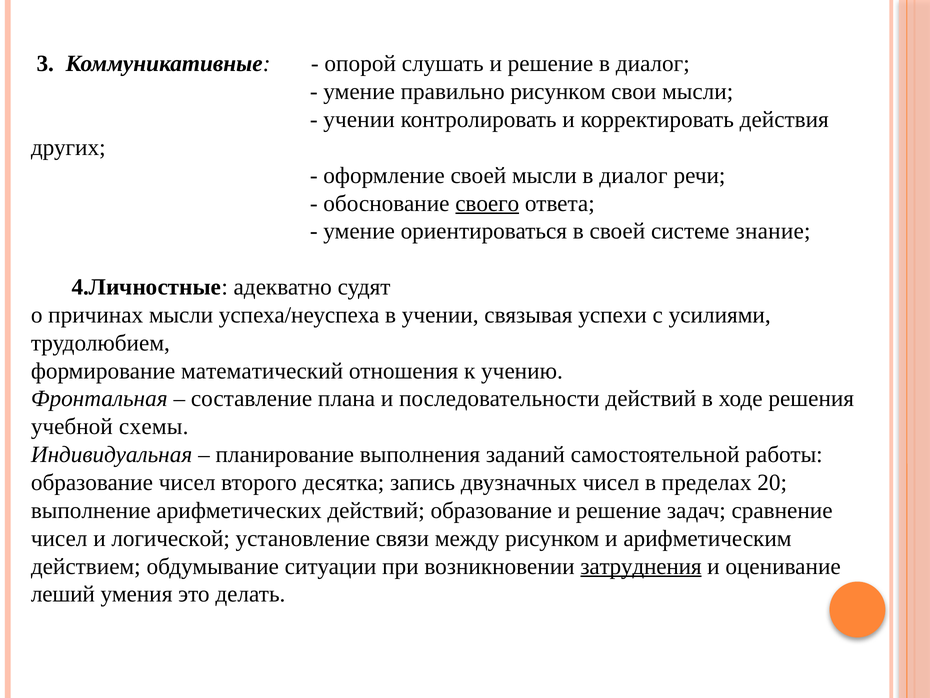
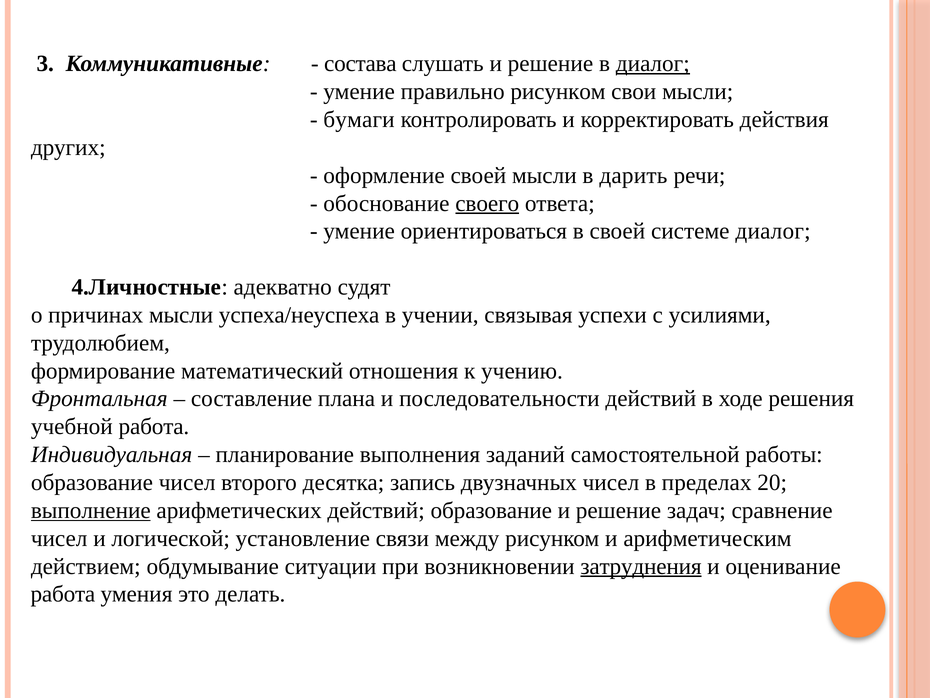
опорой: опорой -> состава (360, 64)
диалог underline: none -> present (653, 64)
учении: учении -> бумаги (359, 120)
мысли в диалог: диалог -> дарить (633, 175)
системе знание: знание -> диалог (773, 231)
учебной схемы: схемы -> работа (154, 426)
выполнение underline: none -> present (91, 510)
леший: леший -> работа (63, 594)
